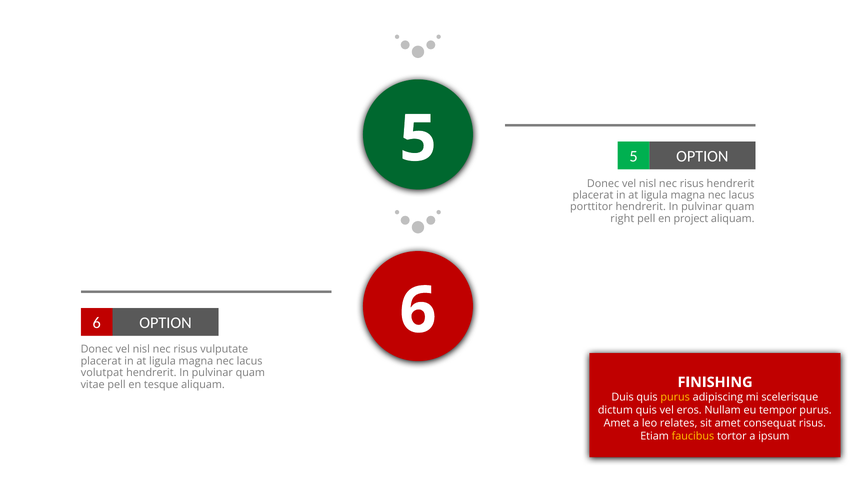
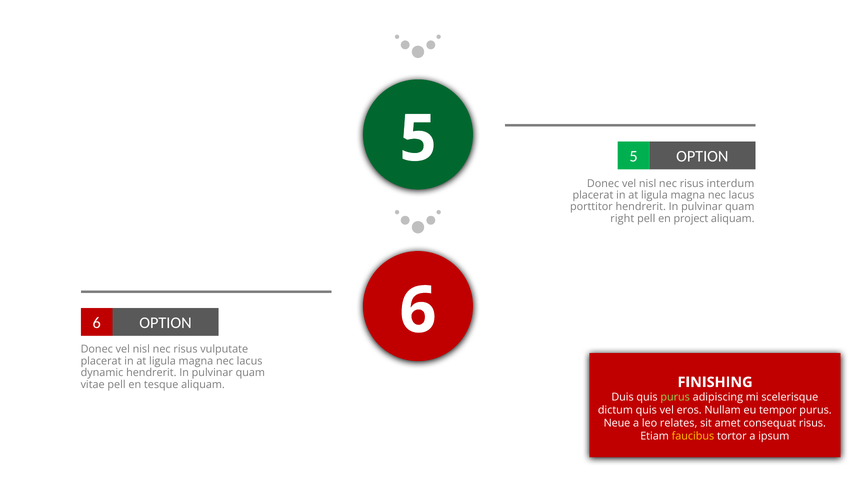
risus hendrerit: hendrerit -> interdum (730, 183)
volutpat: volutpat -> dynamic (102, 373)
purus colour: yellow -> light green (675, 397)
Amet: Amet -> Neue (617, 423)
